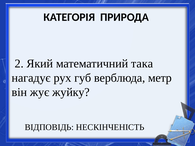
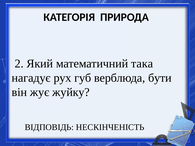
метр: метр -> бути (160, 78)
